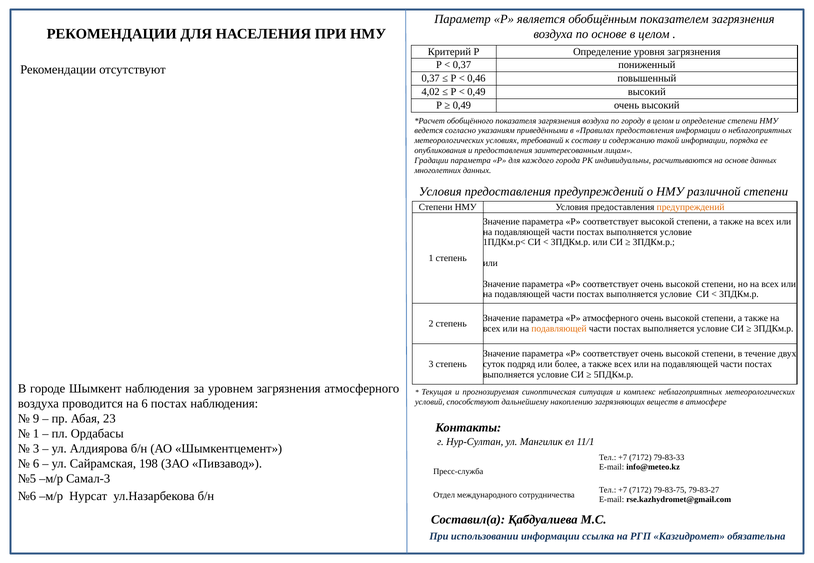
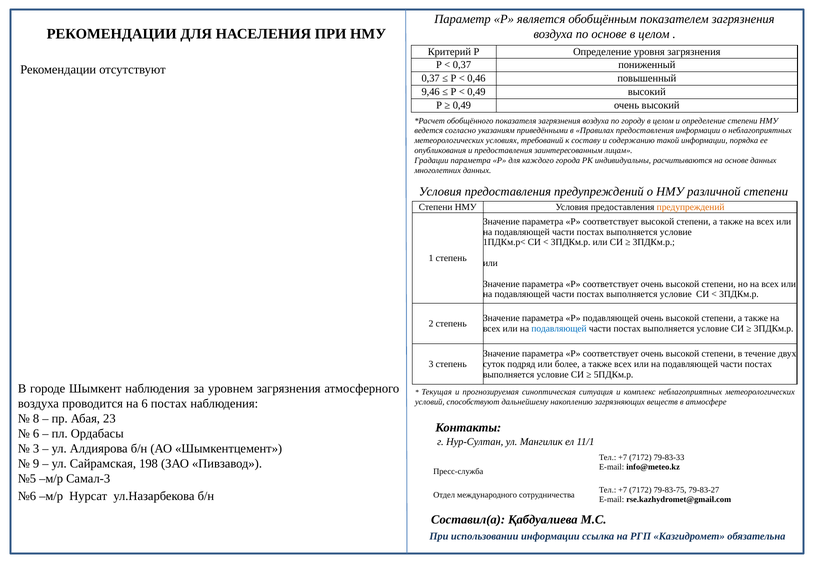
4,02: 4,02 -> 9,46 (431, 92)
Р атмосферного: атмосферного -> подавляющей (611, 319)
подавляющей colour: orange -> blue (559, 329)
9: 9 -> 8 (36, 419)
1: 1 -> 6 (36, 434)
6: 6 -> 9 (36, 464)
